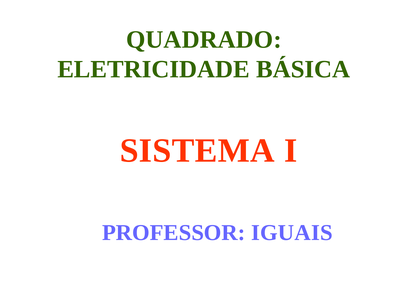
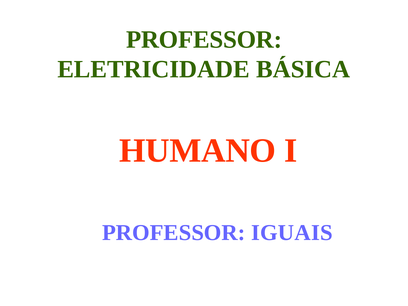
QUADRADO: QUADRADO -> PROFESSOR (204, 39)
SISTEMA: SISTEMA -> HUMANO (198, 151)
